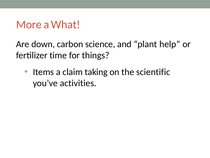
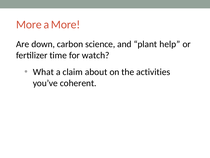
a What: What -> More (66, 24)
things: things -> watch (96, 55)
Items: Items -> What (43, 72)
taking: taking -> about (96, 72)
scientific: scientific -> activities (153, 72)
activities: activities -> coherent (78, 83)
